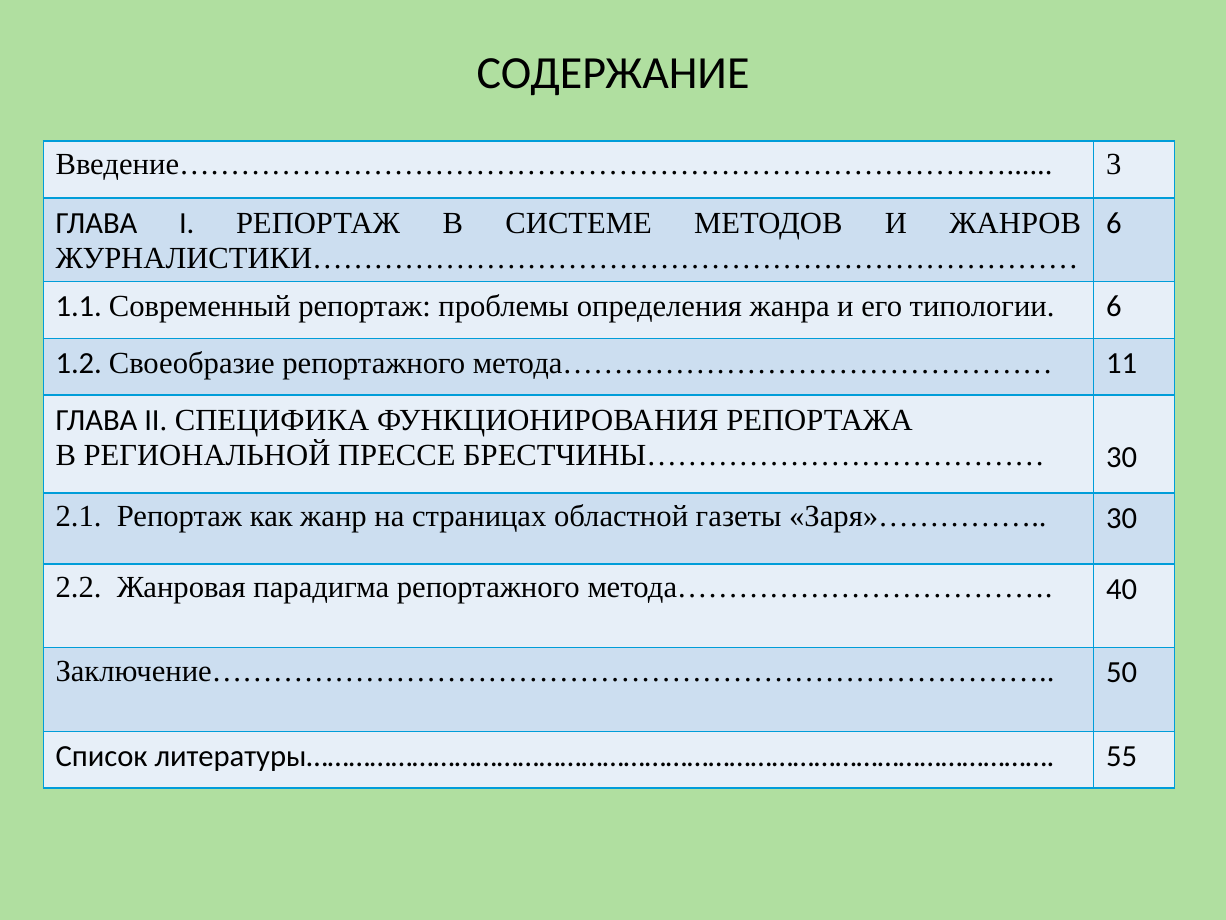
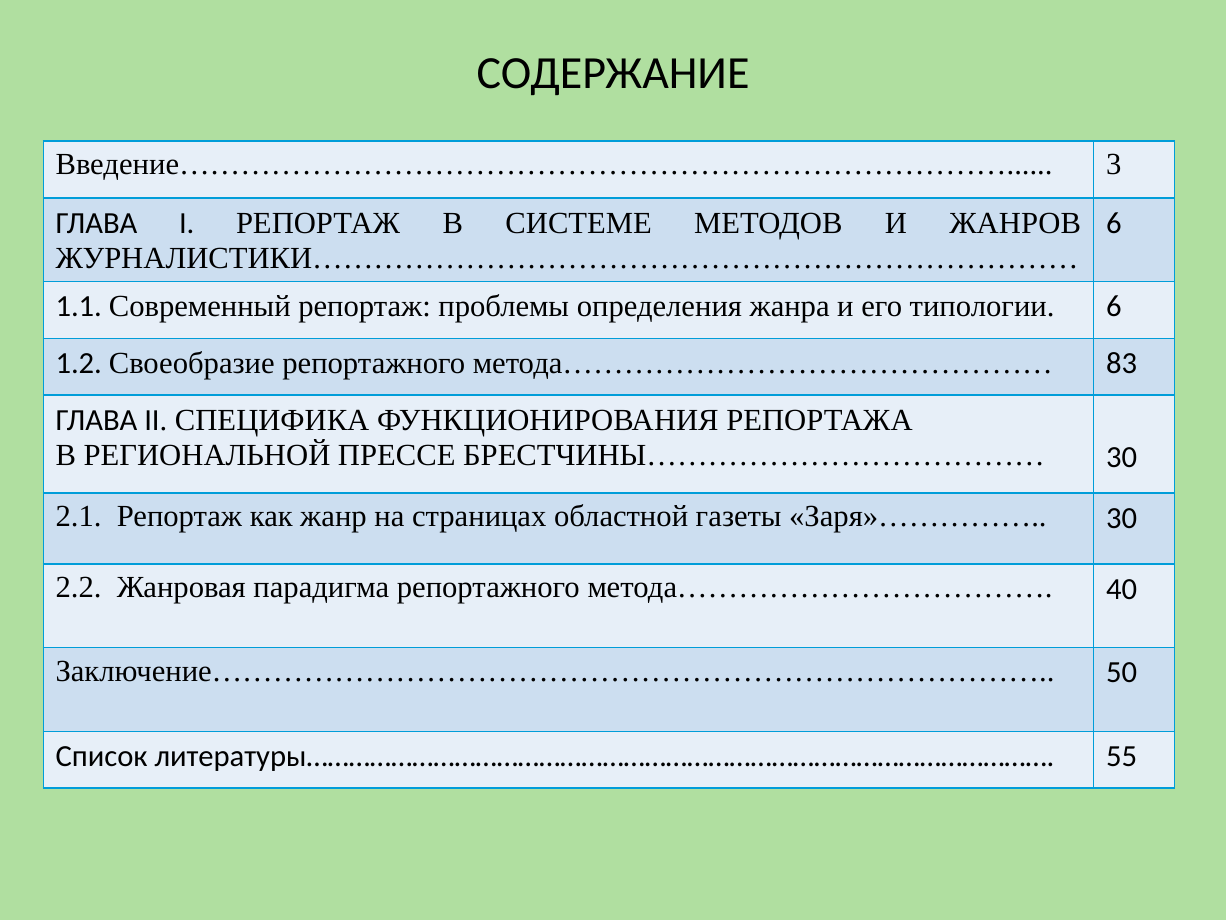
11: 11 -> 83 (1122, 363)
